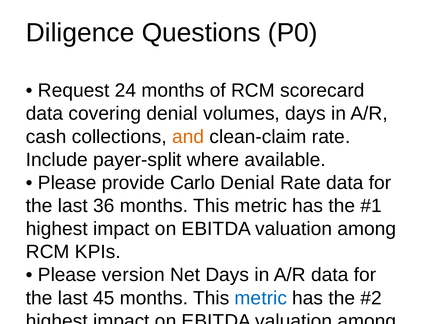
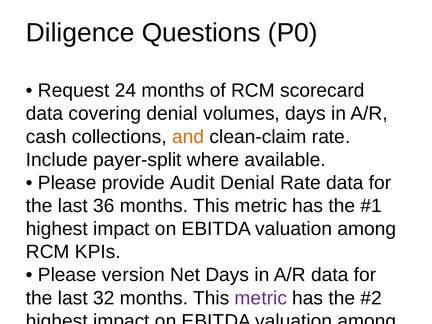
Carlo: Carlo -> Audit (193, 183)
45: 45 -> 32 (104, 298)
metric colour: blue -> purple (261, 298)
